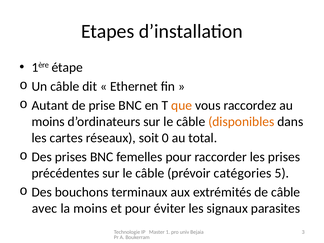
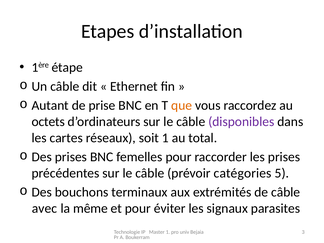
moins: moins -> octets (48, 122)
disponibles colour: orange -> purple (241, 122)
soit 0: 0 -> 1 (165, 138)
la moins: moins -> même (90, 208)
